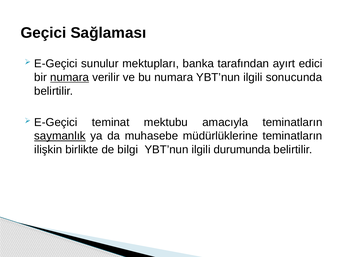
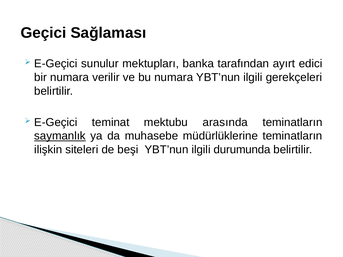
numara underline: present -> none (70, 77)
sonucunda: sonucunda -> gerekçeleri (294, 77)
amacıyla: amacıyla -> arasında (225, 122)
birlikte: birlikte -> siteleri (82, 150)
bilgi: bilgi -> beşi (128, 150)
